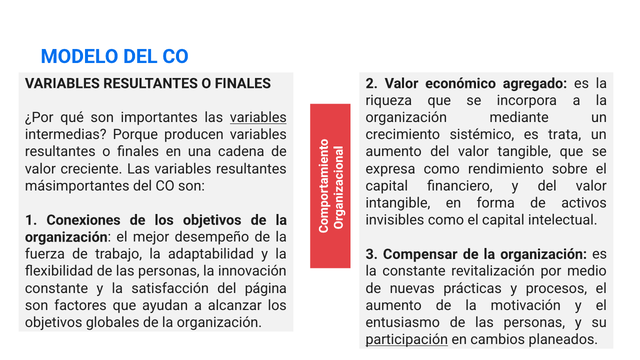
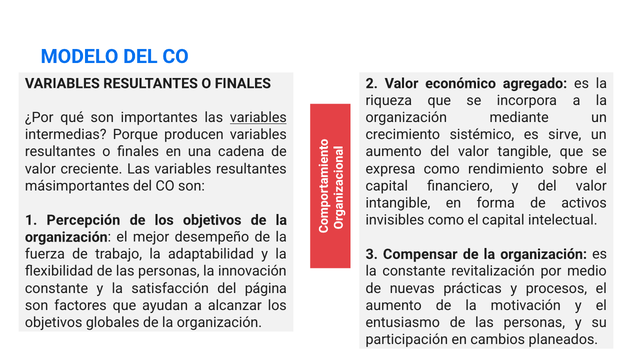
trata: trata -> sirve (565, 135)
Conexiones: Conexiones -> Percepción (83, 220)
participación underline: present -> none (407, 340)
